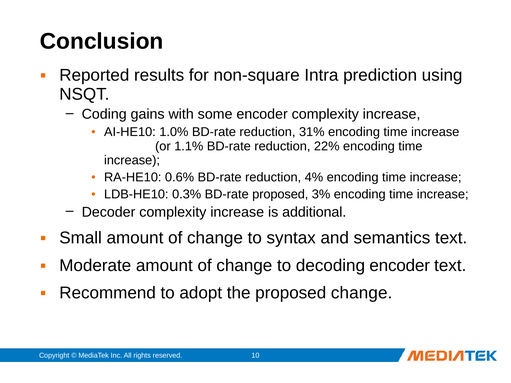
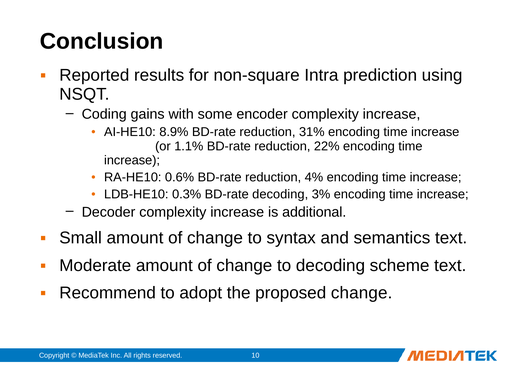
1.0%: 1.0% -> 8.9% (174, 132)
BD-rate proposed: proposed -> decoding (280, 194)
decoding encoder: encoder -> scheme (400, 266)
